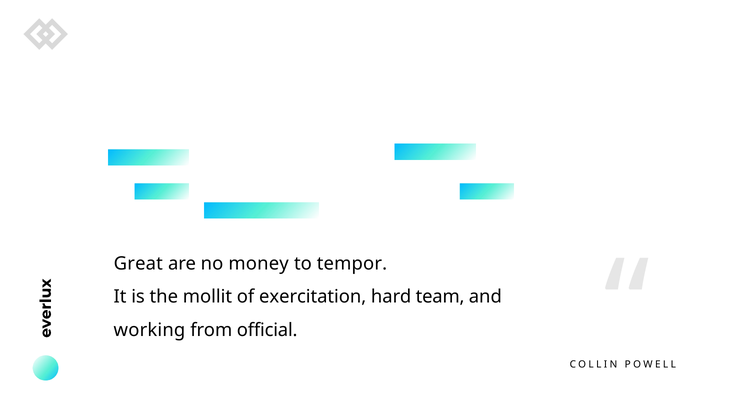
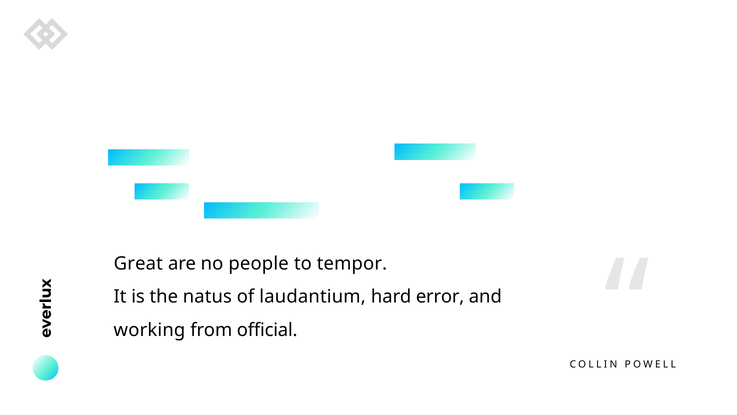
money: money -> people (259, 263)
mollit: mollit -> natus (207, 297)
exercitation: exercitation -> laudantium (313, 297)
team: team -> error (440, 297)
